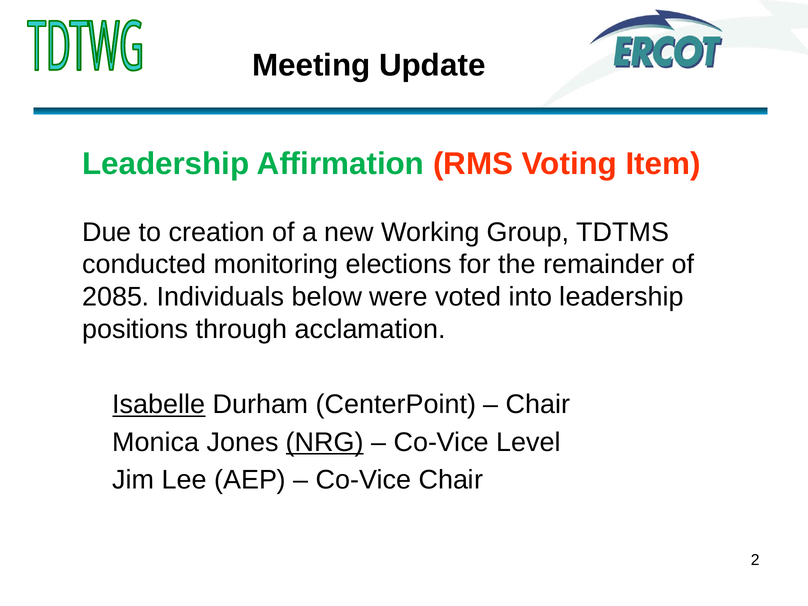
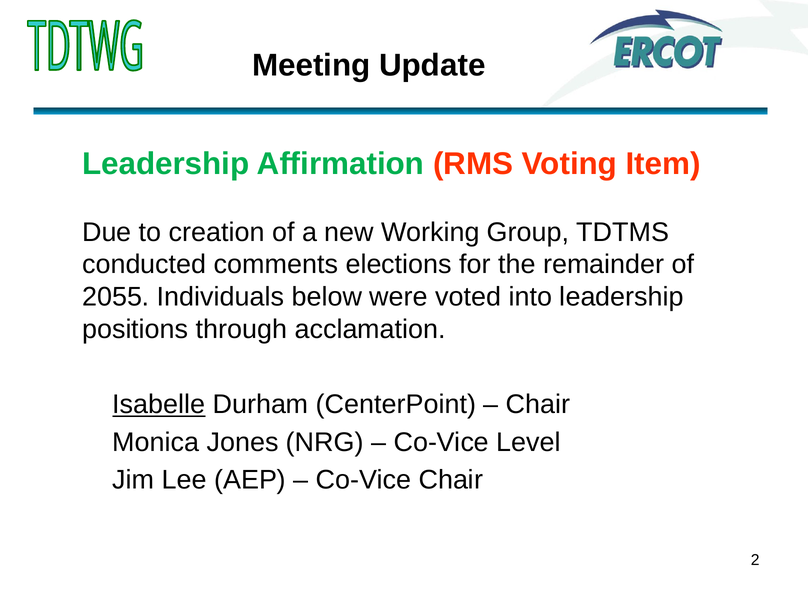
monitoring: monitoring -> comments (276, 265)
2085: 2085 -> 2055 (116, 297)
NRG underline: present -> none (325, 442)
